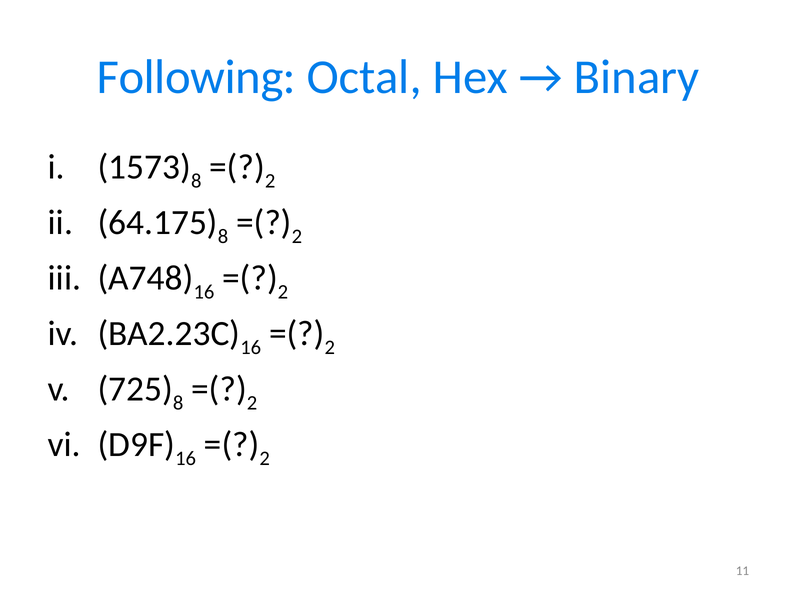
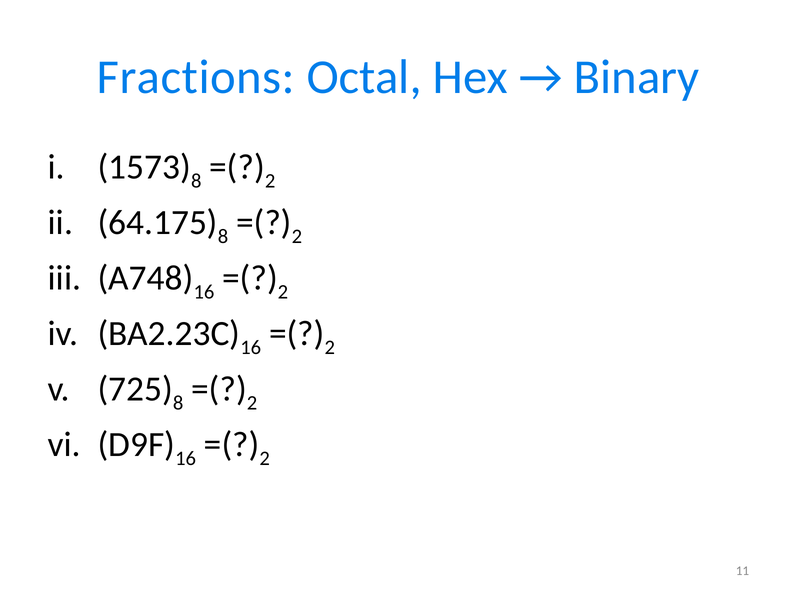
Following: Following -> Fractions (196, 77)
